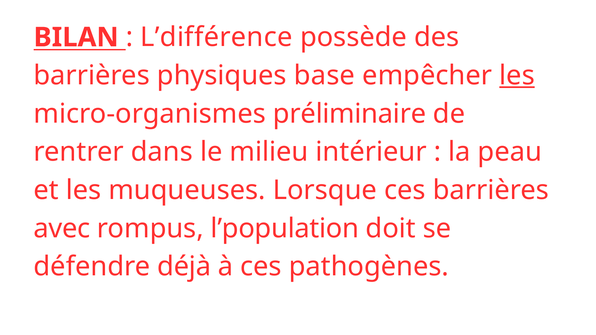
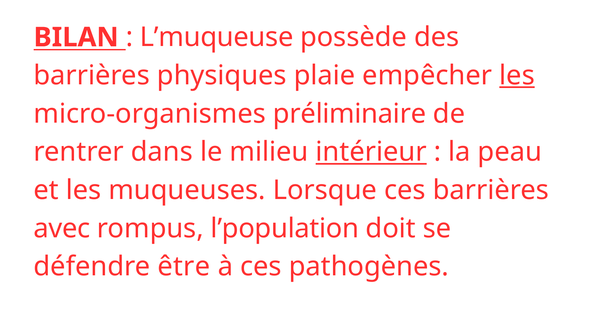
L’différence: L’différence -> L’muqueuse (217, 37)
base: base -> plaie (325, 76)
intérieur underline: none -> present (371, 152)
déjà: déjà -> être (184, 267)
